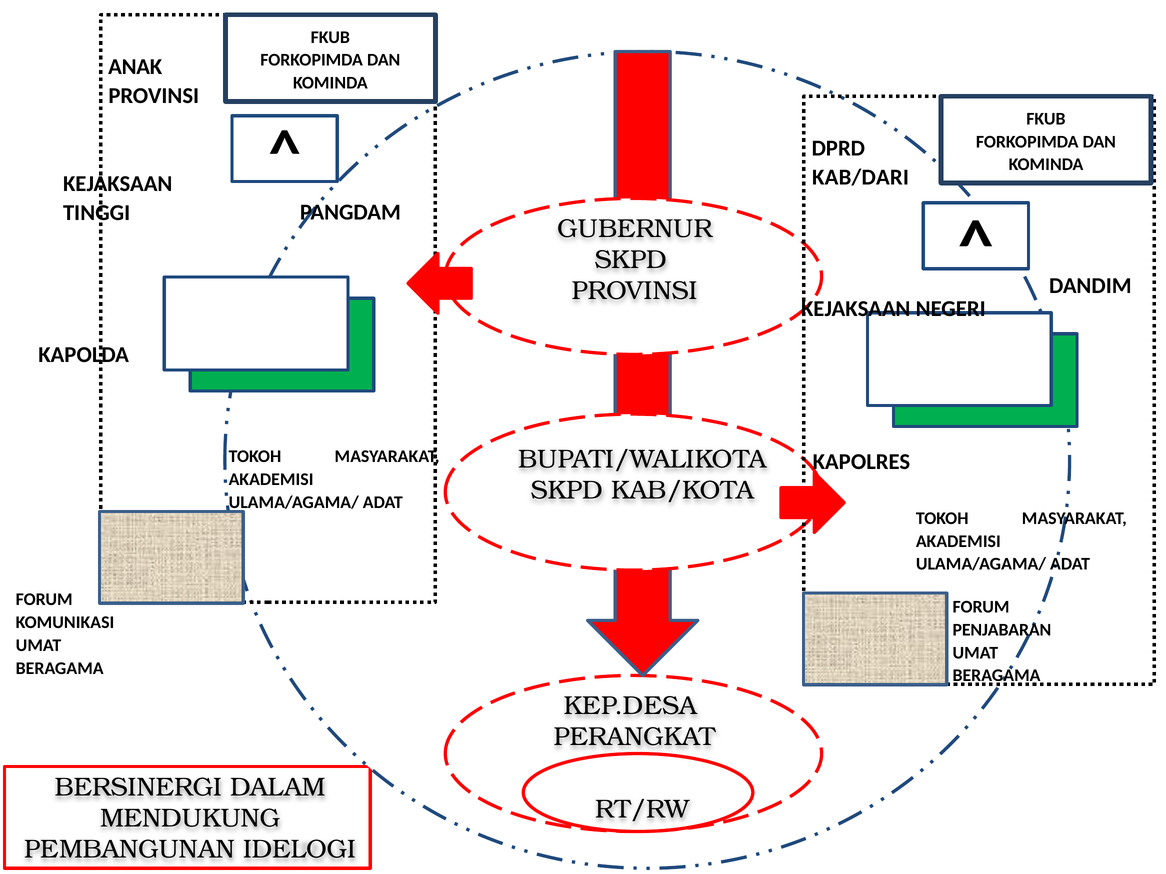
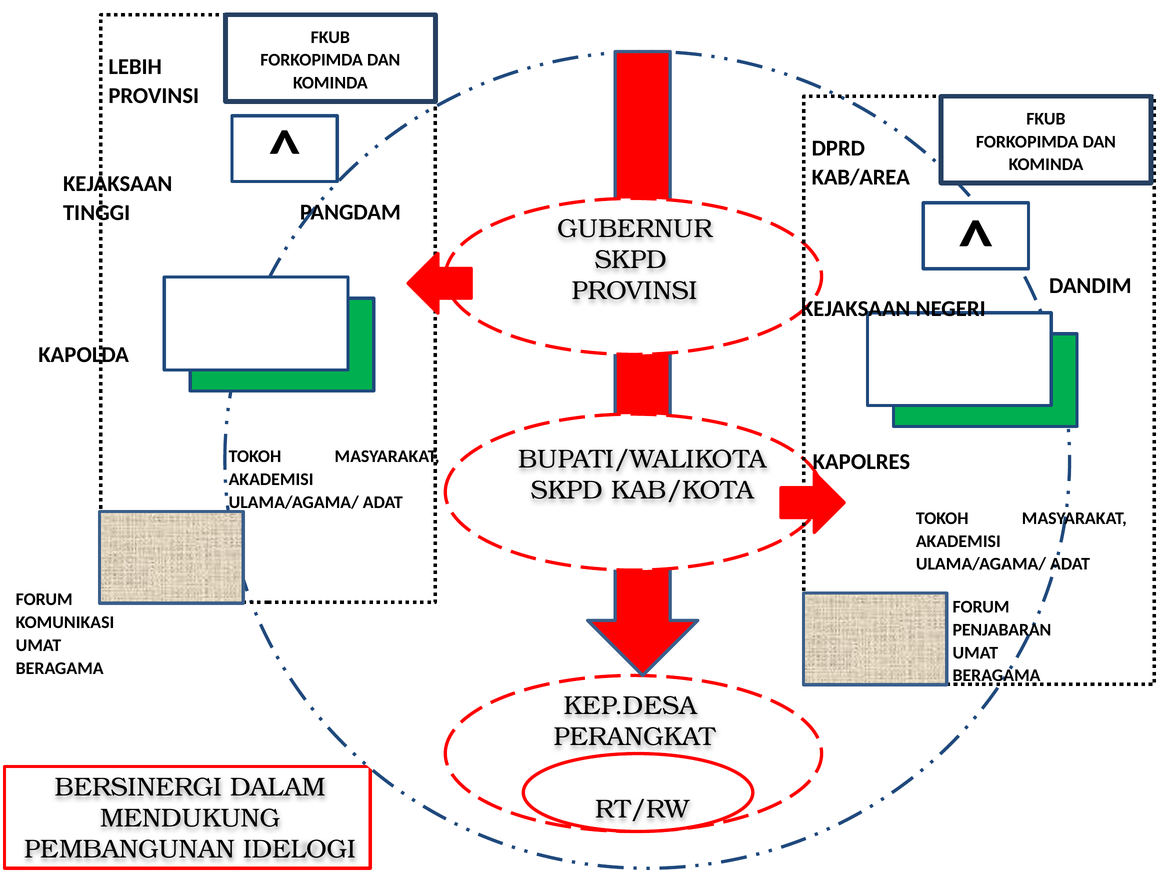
ANAK: ANAK -> LEBIH (135, 67)
KAB/DARI: KAB/DARI -> KAB/AREA (861, 178)
